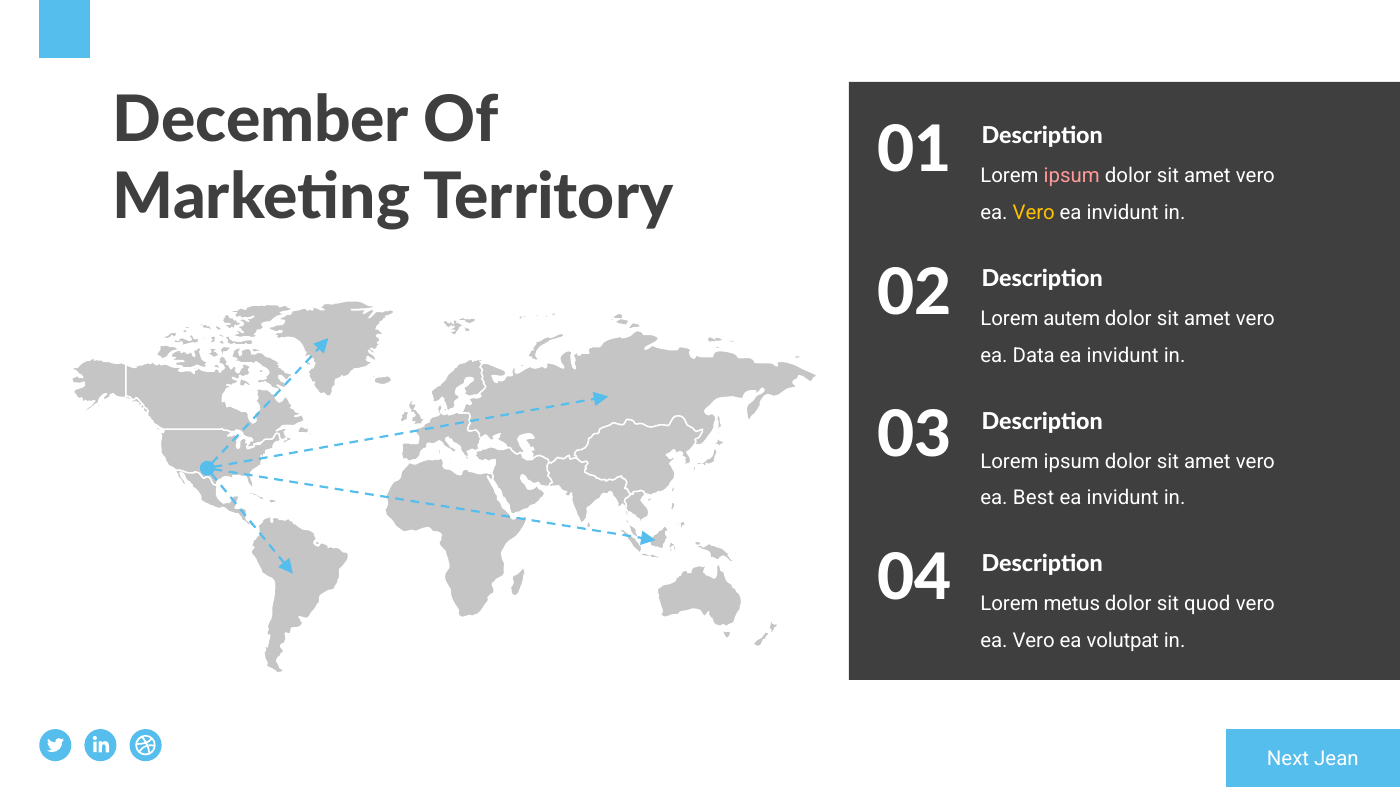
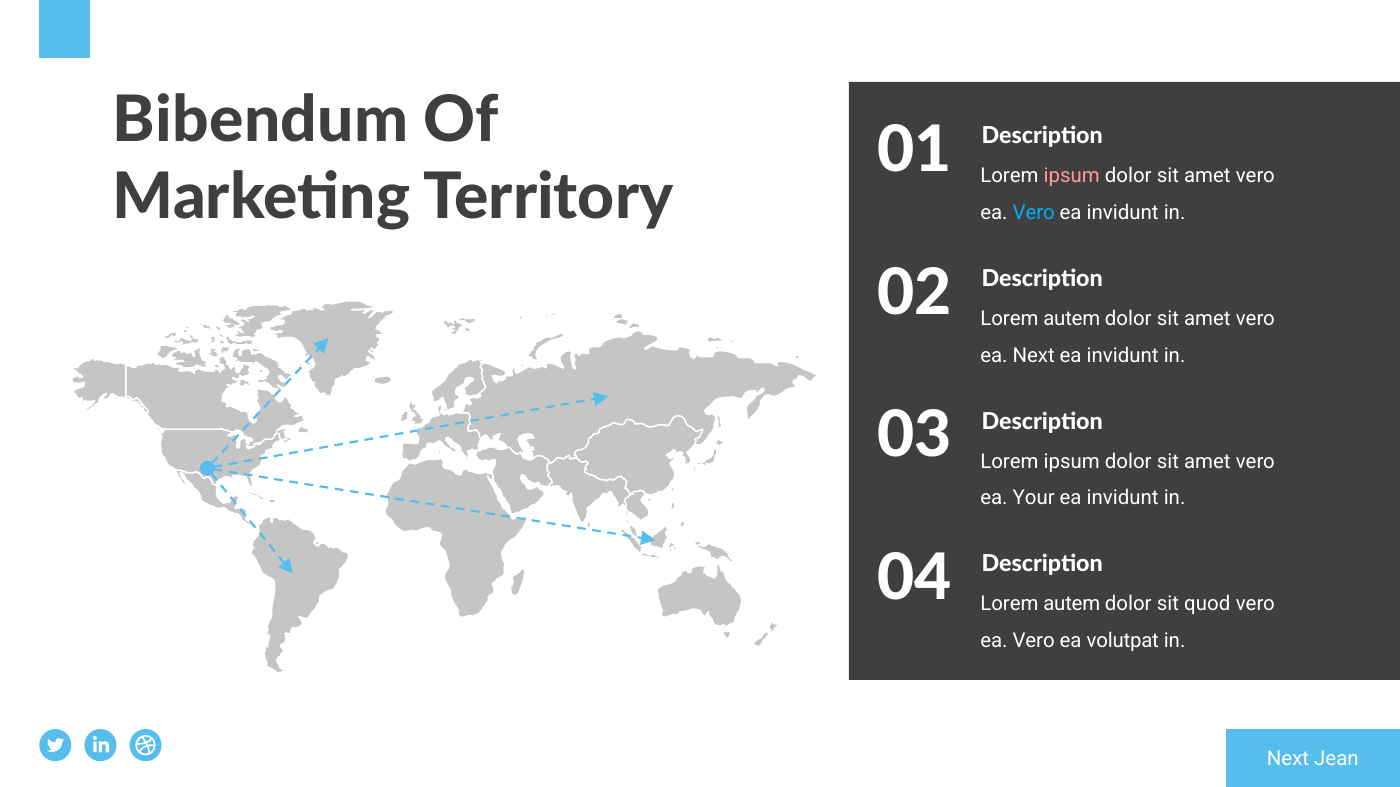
December: December -> Bibendum (261, 120)
Vero colour: yellow -> light blue (1034, 213)
ea Data: Data -> Next (1034, 356)
Best: Best -> Your (1034, 498)
metus: metus -> autem (1072, 604)
